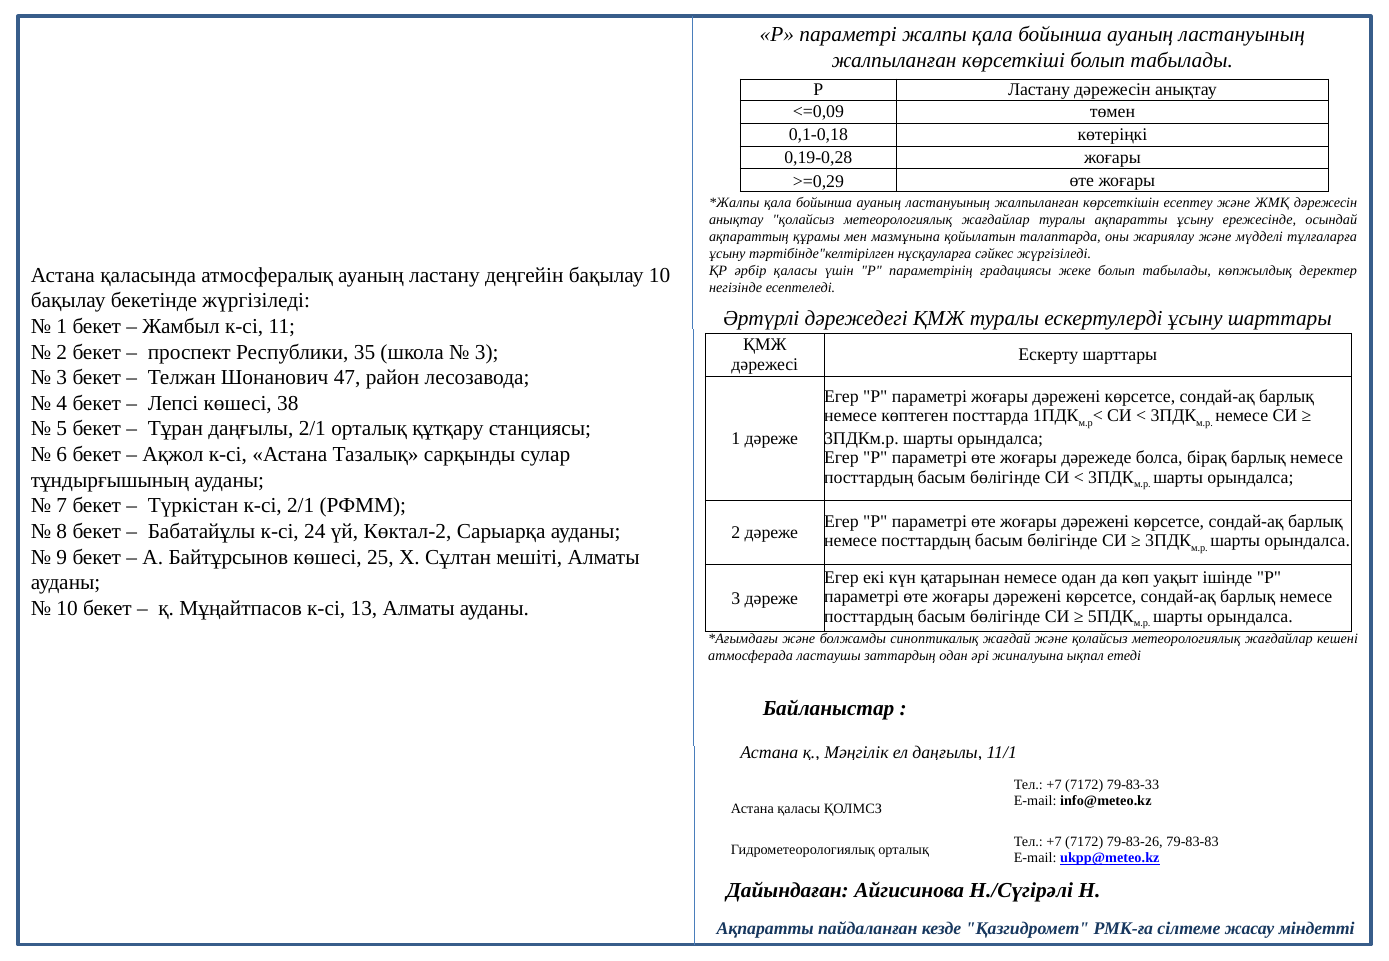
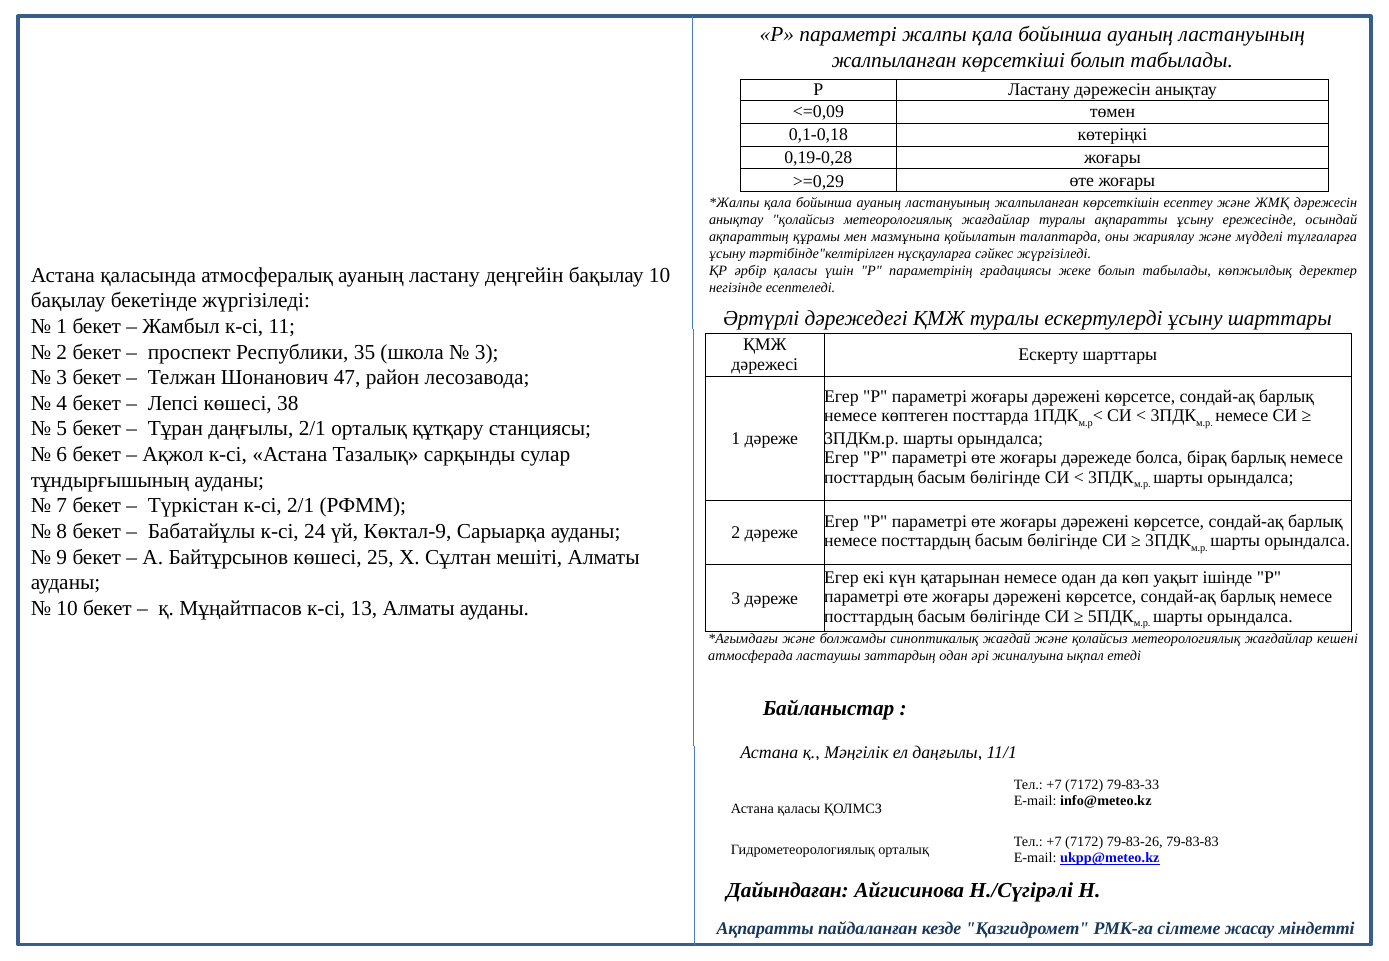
Көктал-2: Көктал-2 -> Көктал-9 (408, 532)
